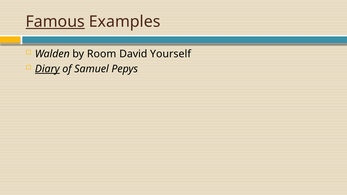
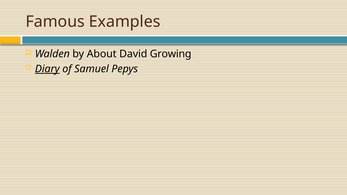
Famous underline: present -> none (55, 22)
Room: Room -> About (102, 54)
Yourself: Yourself -> Growing (171, 54)
